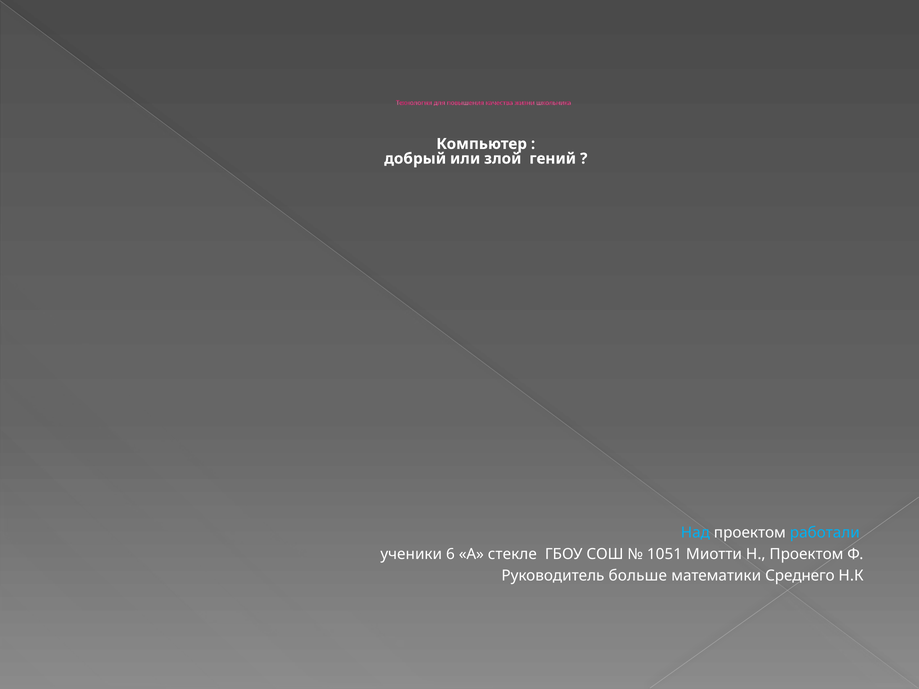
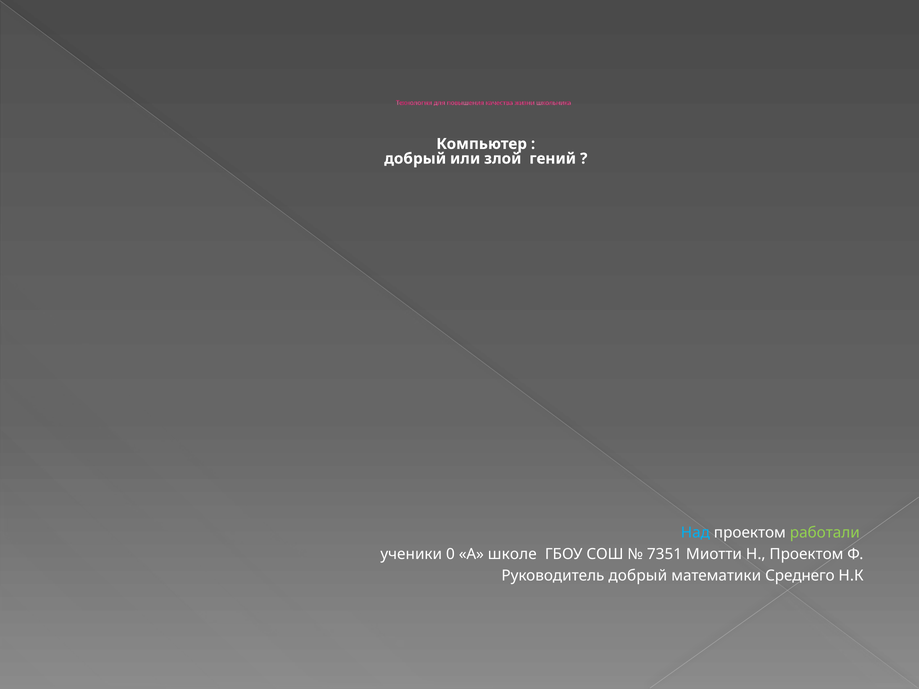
работали colour: light blue -> light green (825, 533)
6: 6 -> 0 (450, 555)
стекле: стекле -> школе (512, 555)
1051: 1051 -> 7351 (664, 555)
Руководитель больше: больше -> добрый (638, 576)
